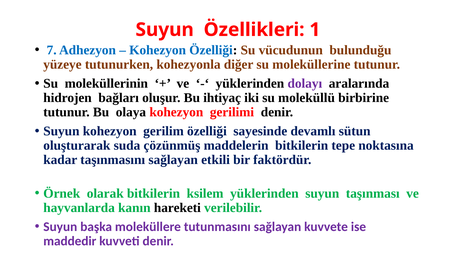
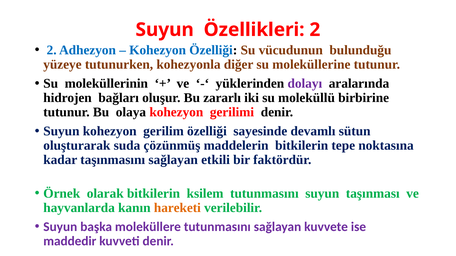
Özellikleri 1: 1 -> 2 (315, 30)
7: 7 -> 2 (52, 50)
ihtiyaç: ihtiyaç -> zararlı (222, 98)
ksilem yüklerinden: yüklerinden -> tutunmasını (264, 194)
hareketi colour: black -> orange (177, 208)
